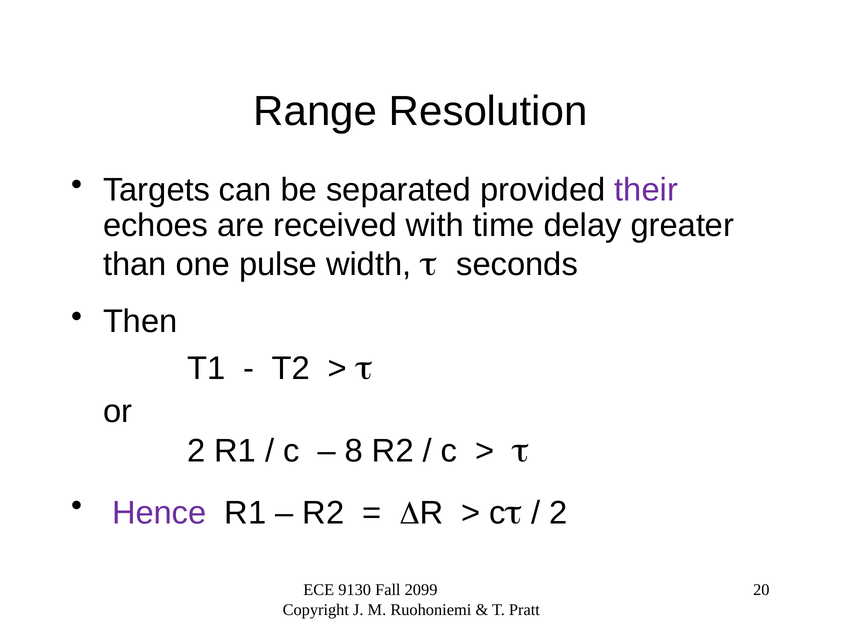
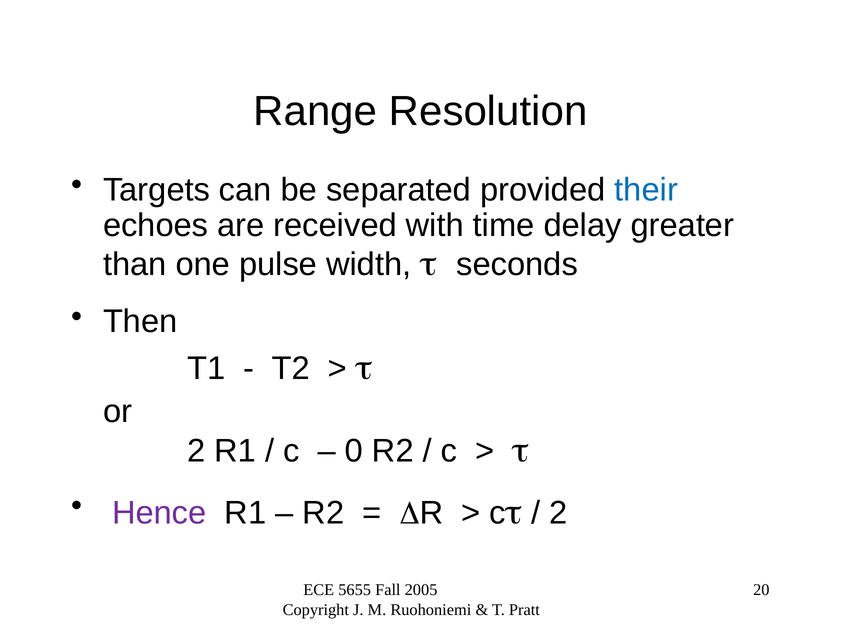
their colour: purple -> blue (646, 190)
8: 8 -> 0 (354, 451)
9130: 9130 -> 5655 (355, 590)
2099: 2099 -> 2005 (421, 590)
